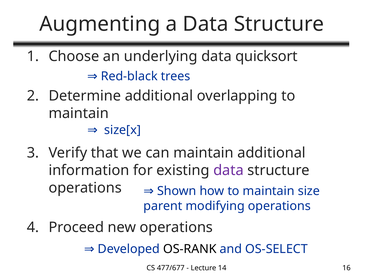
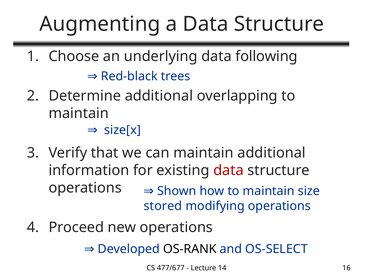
quicksort: quicksort -> following (267, 56)
data colour: purple -> red (228, 170)
parent: parent -> stored (163, 206)
